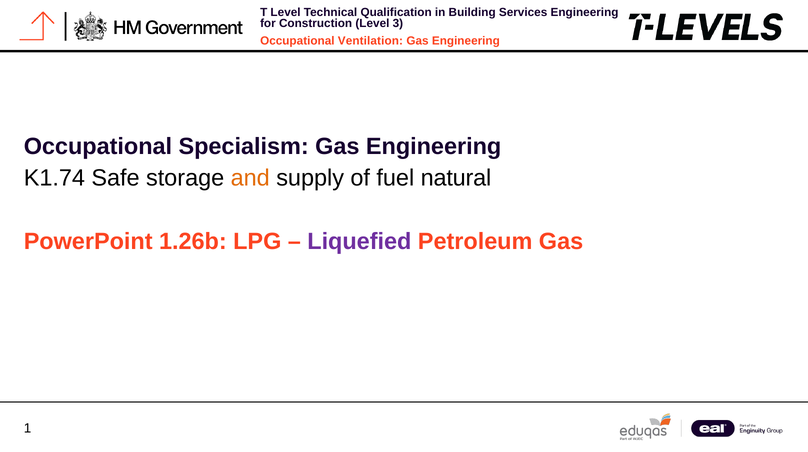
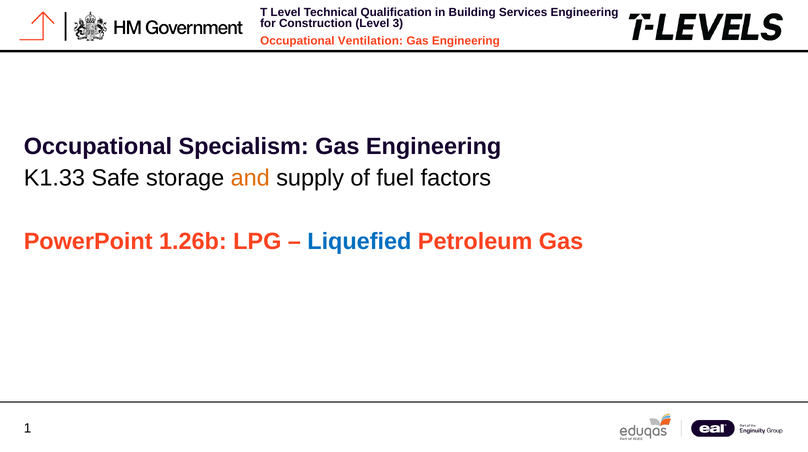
K1.74: K1.74 -> K1.33 (54, 178)
natural: natural -> factors (456, 178)
Liquefied colour: purple -> blue (359, 241)
